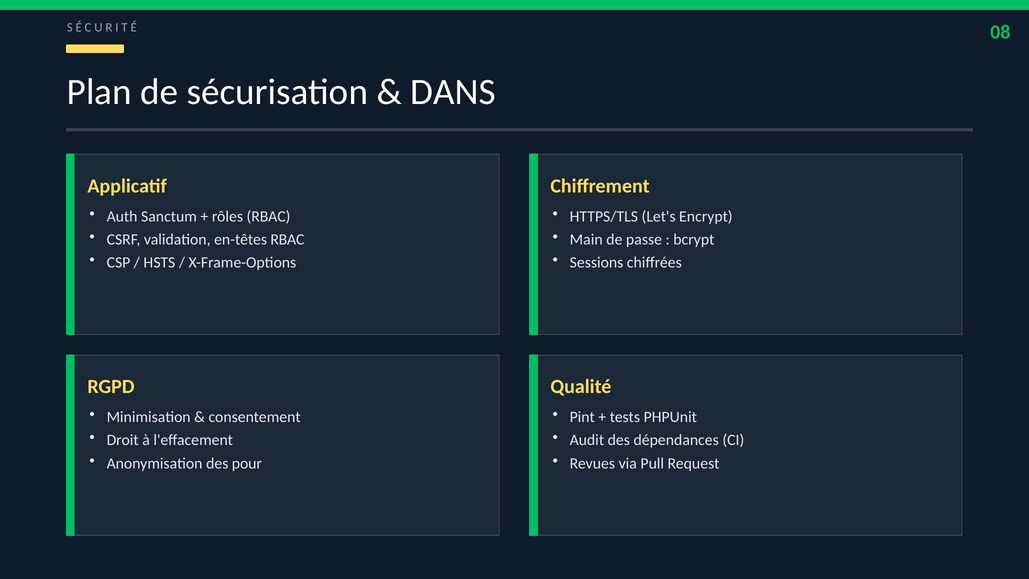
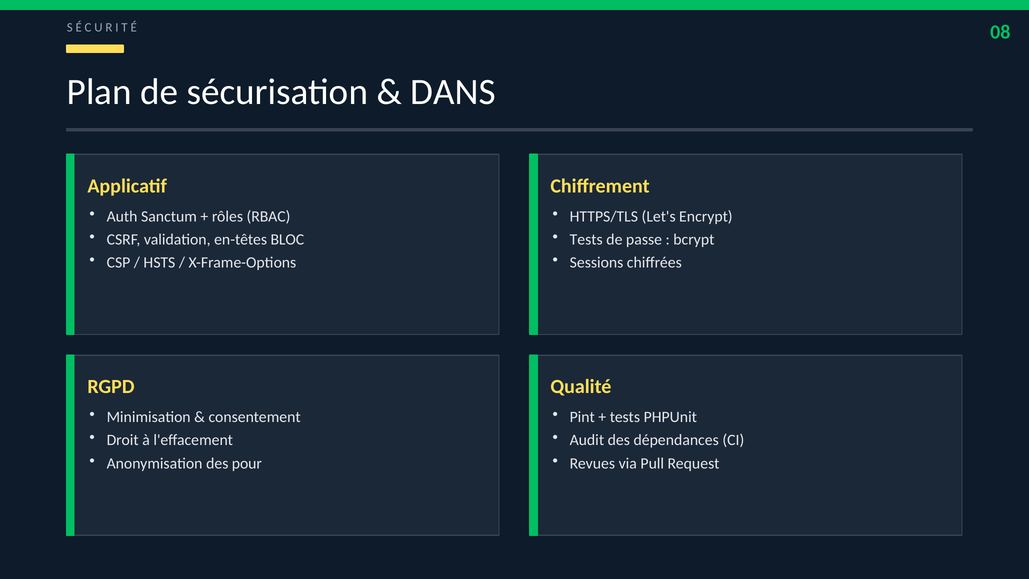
en-têtes RBAC: RBAC -> BLOC (287, 240)
Main: Main -> Tests (586, 240)
